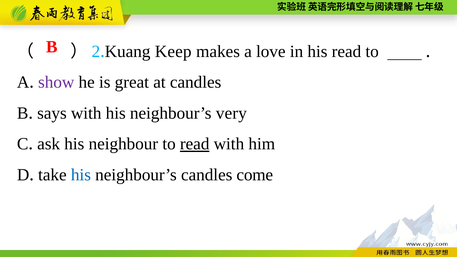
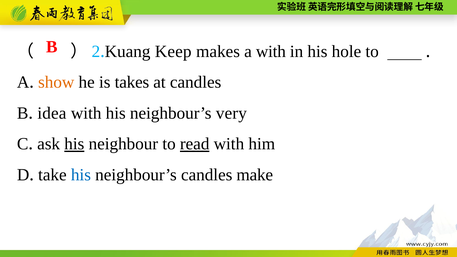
a love: love -> with (271, 51)
his read: read -> hole (346, 51)
show colour: purple -> orange (56, 82)
great: great -> takes (132, 82)
says: says -> idea (52, 113)
his underline: none -> present (74, 144)
come: come -> make (255, 175)
